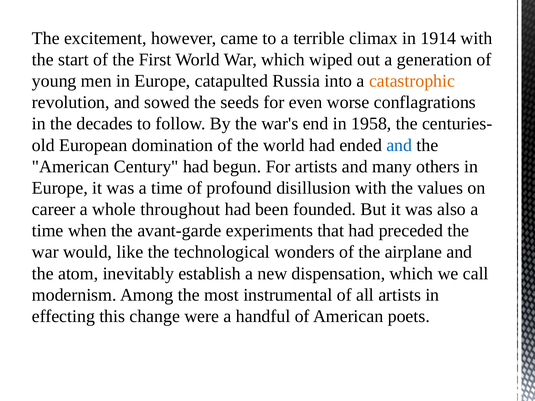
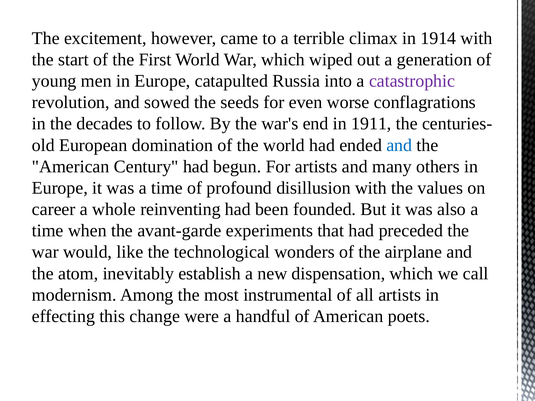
catastrophic colour: orange -> purple (412, 81)
1958: 1958 -> 1911 (371, 124)
throughout: throughout -> reinventing (180, 209)
